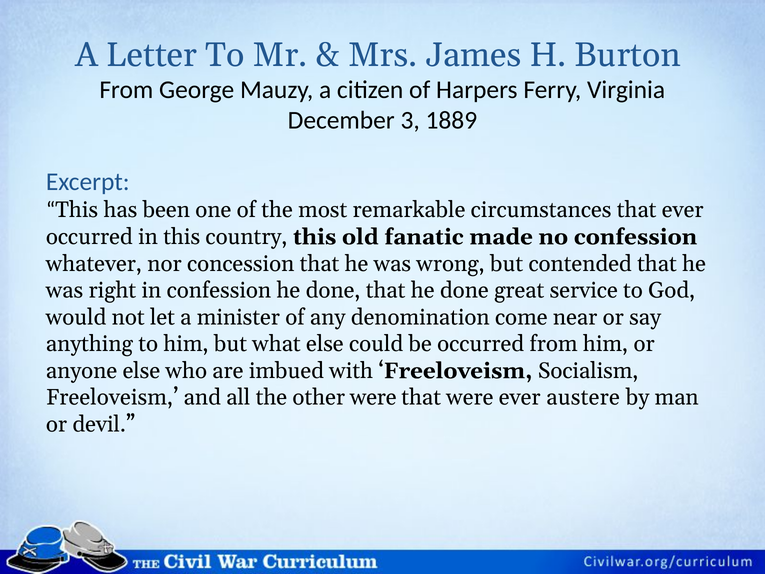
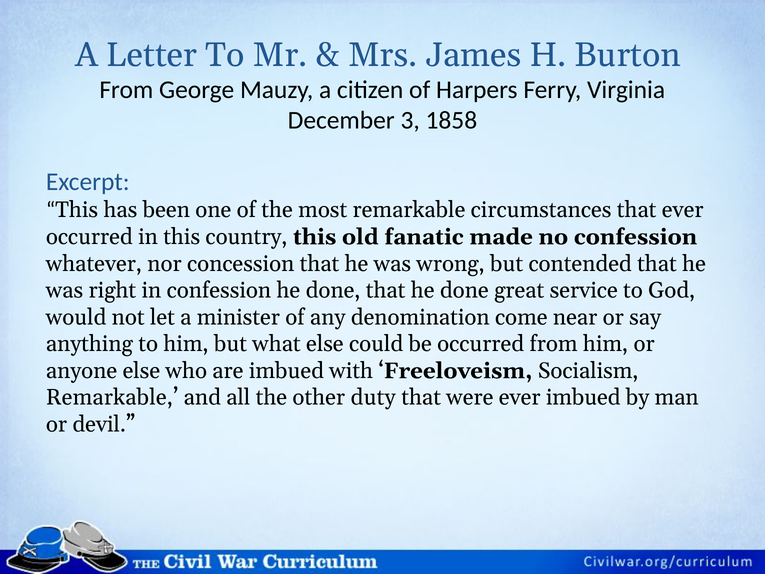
1889: 1889 -> 1858 (451, 121)
Freeloveism: Freeloveism -> Remarkable (112, 397)
other were: were -> duty (373, 397)
ever austere: austere -> imbued (583, 397)
